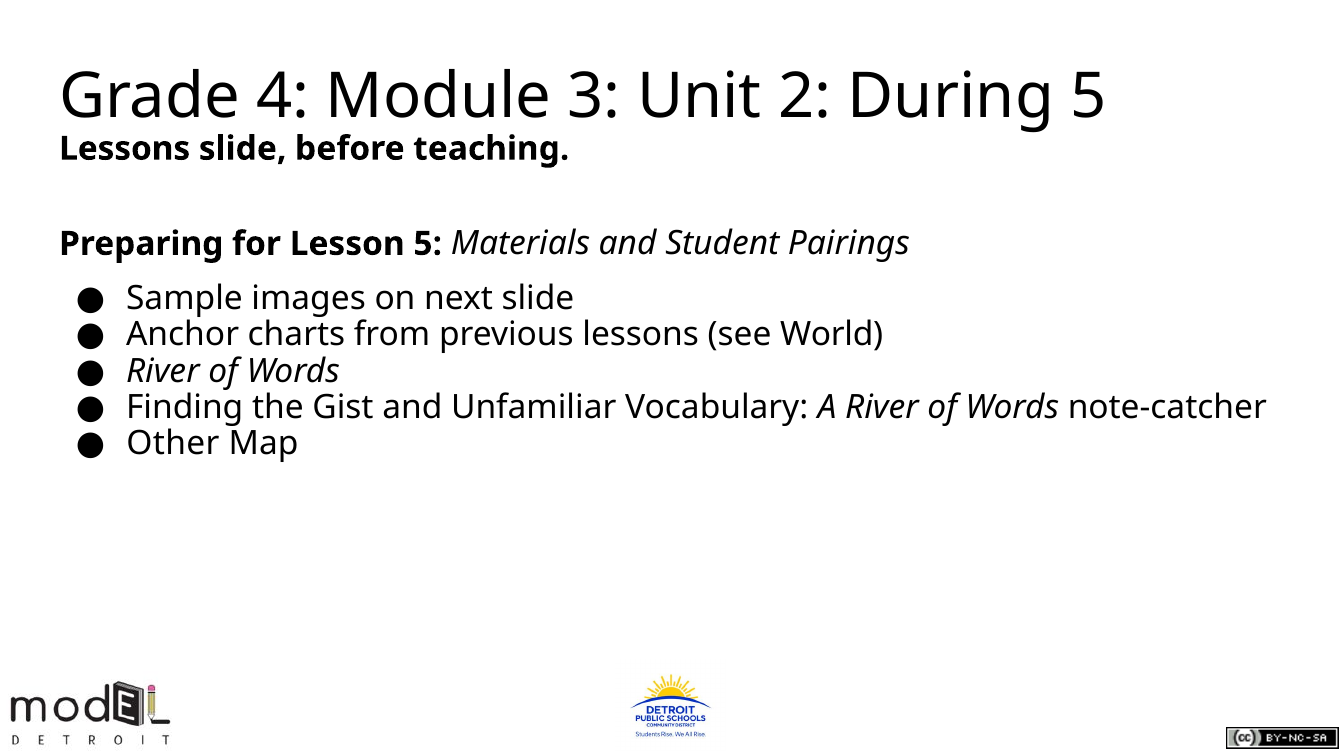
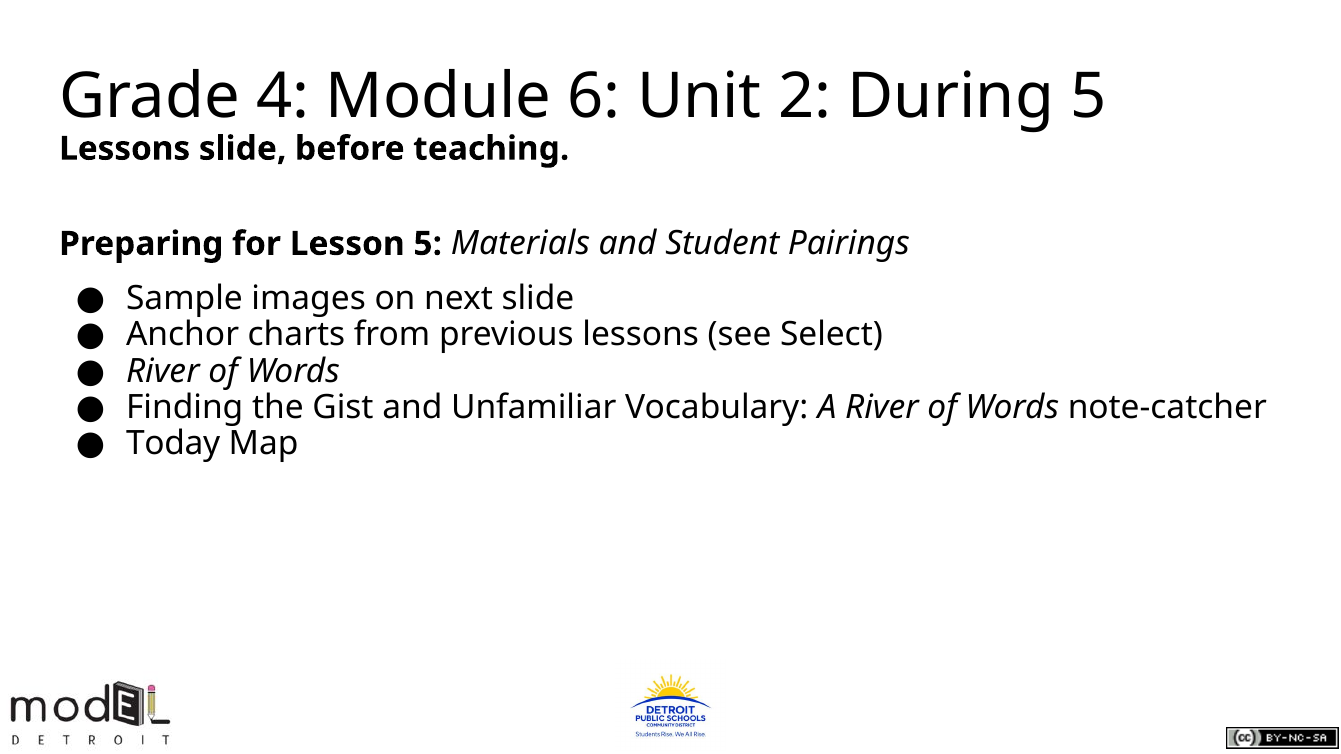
3: 3 -> 6 (594, 96)
World: World -> Select (831, 335)
Other: Other -> Today (173, 444)
